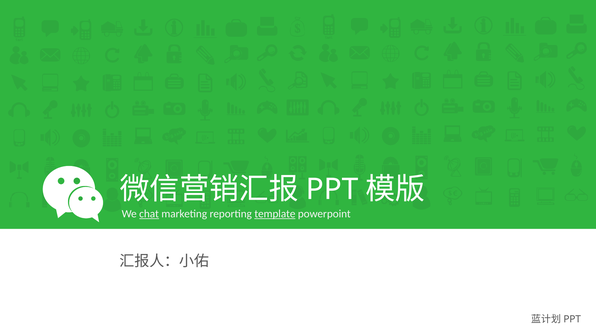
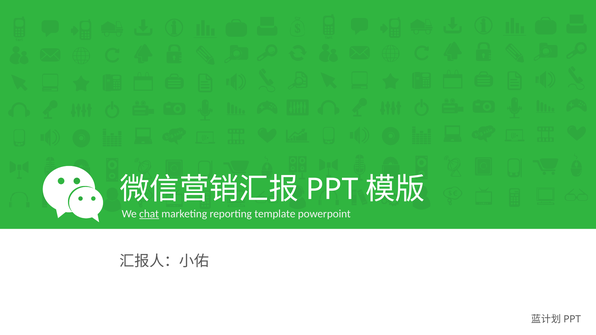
template underline: present -> none (275, 214)
